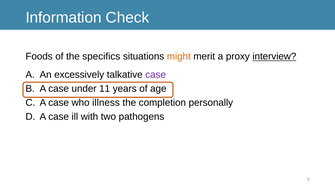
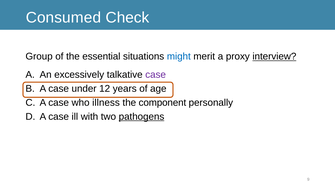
Information: Information -> Consumed (63, 17)
Foods: Foods -> Group (39, 57)
specifics: specifics -> essential (101, 57)
might colour: orange -> blue (179, 57)
11: 11 -> 12 (105, 89)
completion: completion -> component (162, 103)
pathogens underline: none -> present (141, 117)
